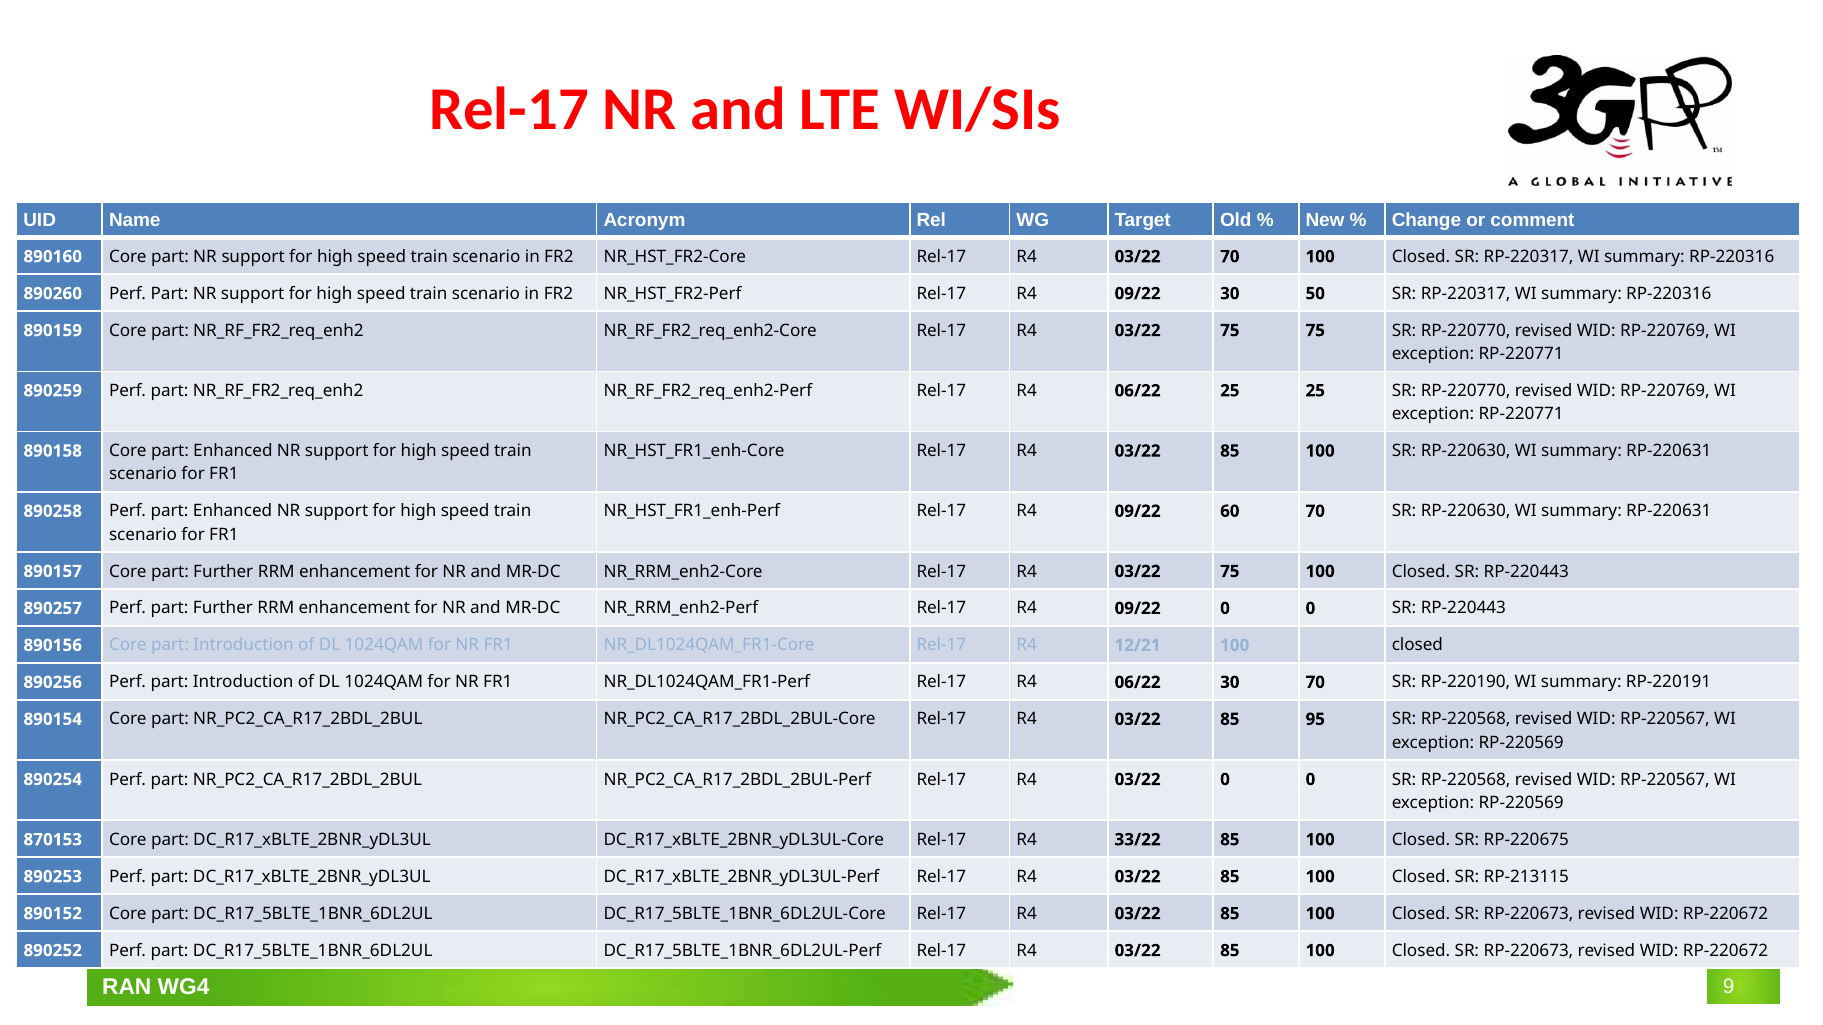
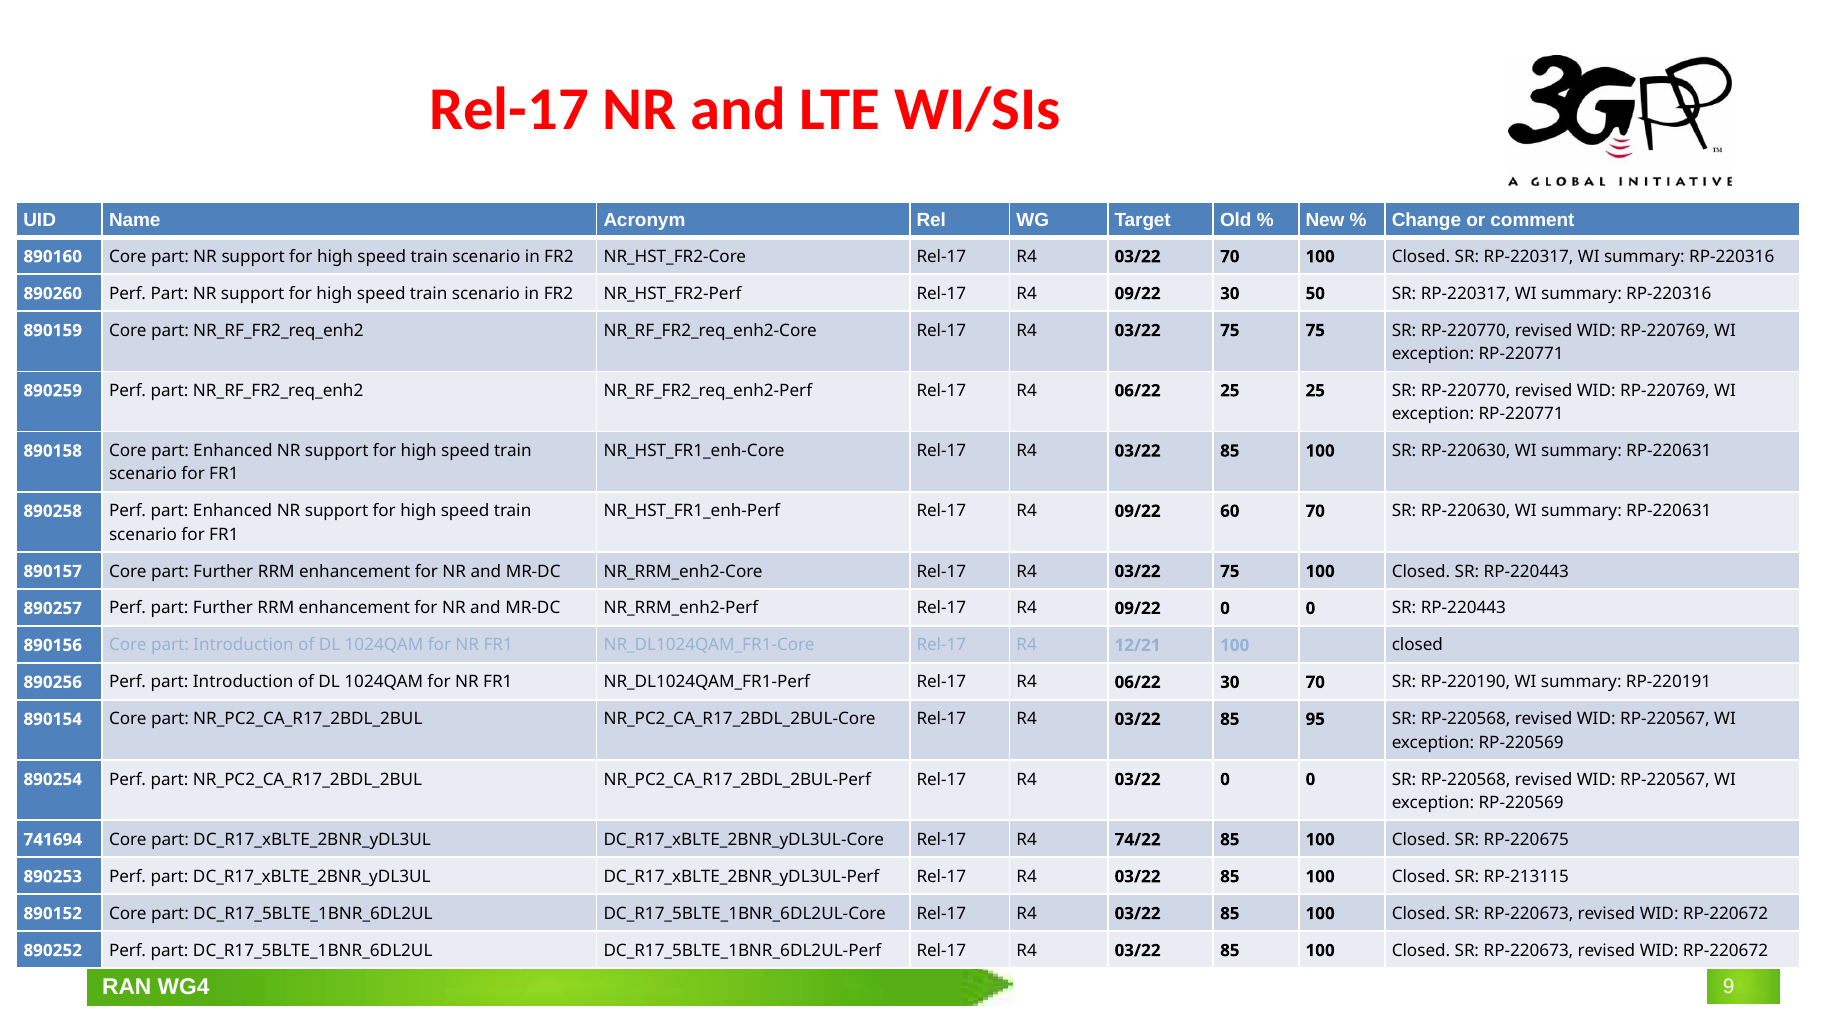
870153: 870153 -> 741694 (53, 840)
33/22: 33/22 -> 74/22 (1138, 840)
